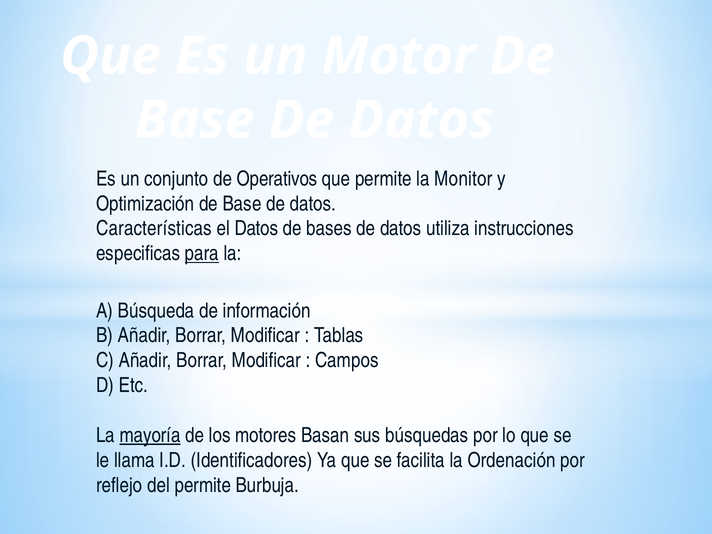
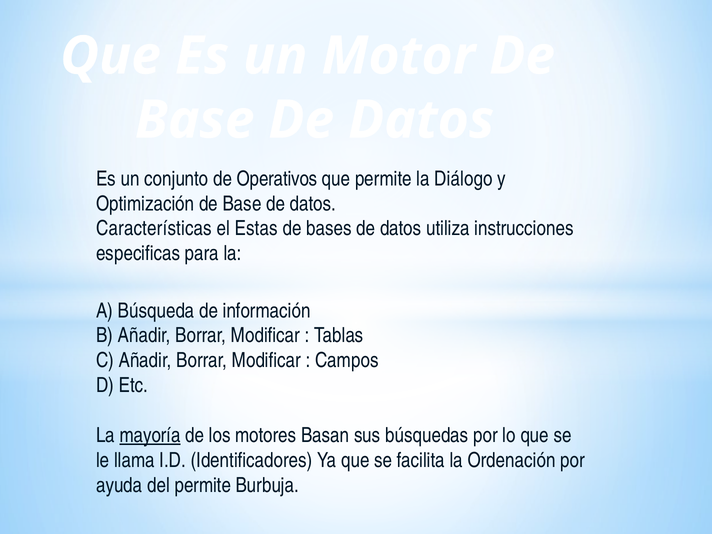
Monitor: Monitor -> Diálogo (463, 179)
el Datos: Datos -> Estas (256, 229)
para underline: present -> none (202, 254)
reflejo: reflejo -> ayuda (119, 485)
